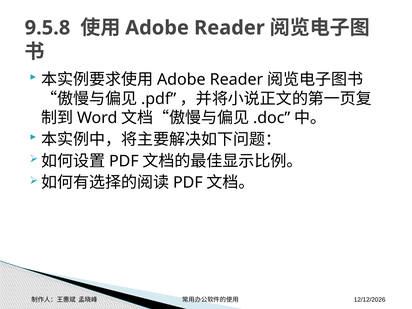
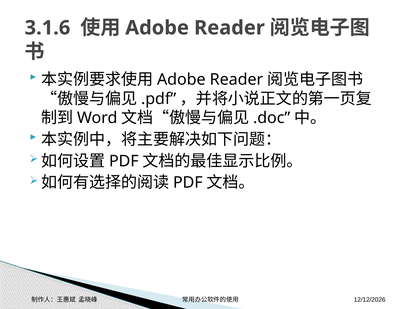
9.5.8: 9.5.8 -> 3.1.6 (47, 28)
